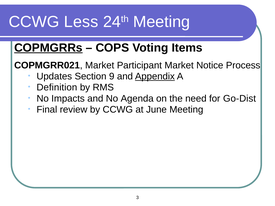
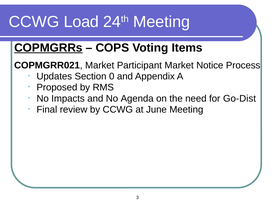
Less: Less -> Load (81, 22)
9: 9 -> 0 (112, 76)
Appendix underline: present -> none (155, 76)
Definition: Definition -> Proposed (57, 88)
